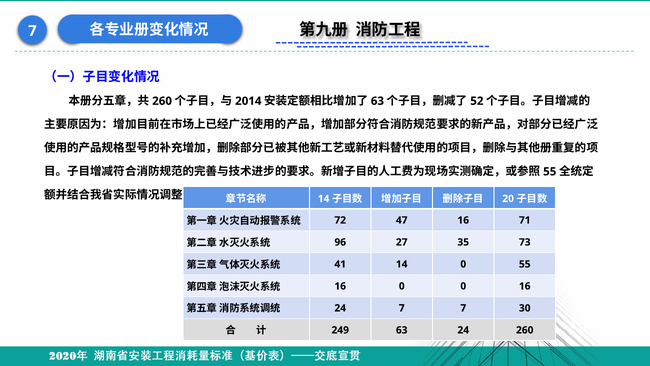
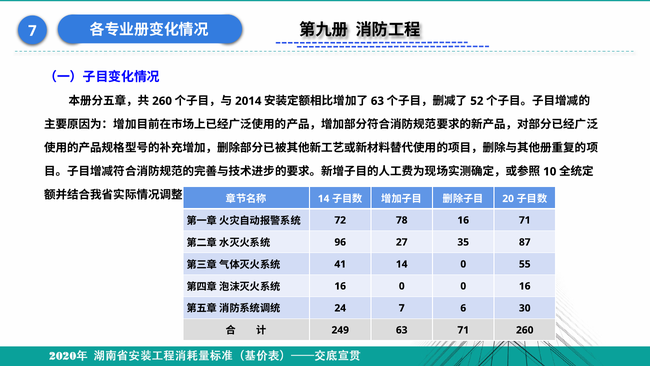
55: 55 -> 10 (550, 171)
47: 47 -> 78 (402, 220)
73: 73 -> 87 (525, 242)
7 7: 7 -> 6 (463, 308)
63 24: 24 -> 71 (463, 330)
